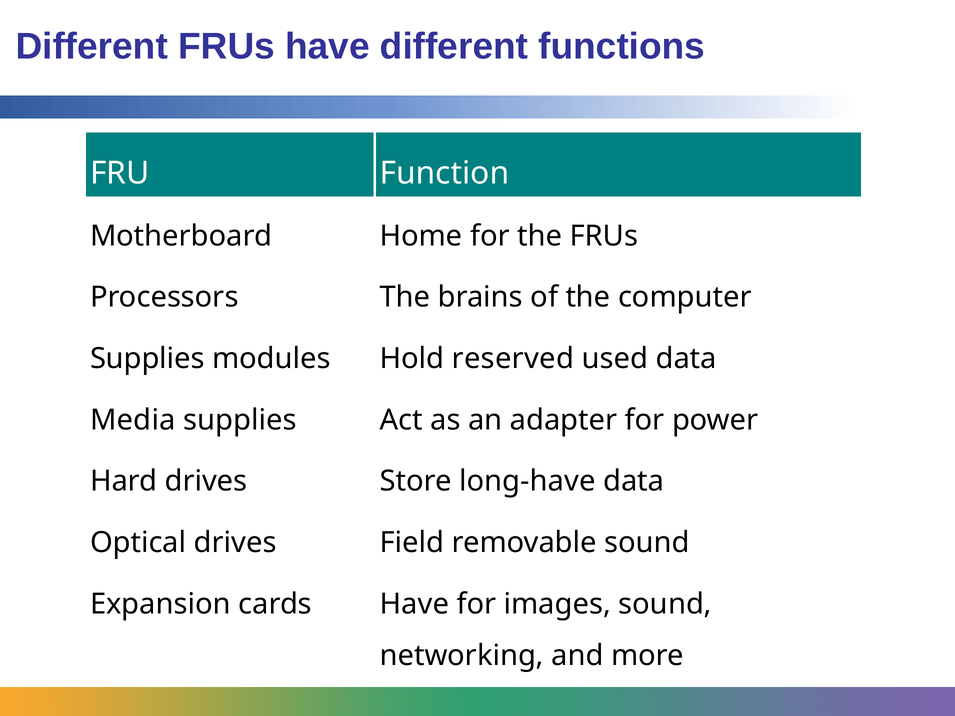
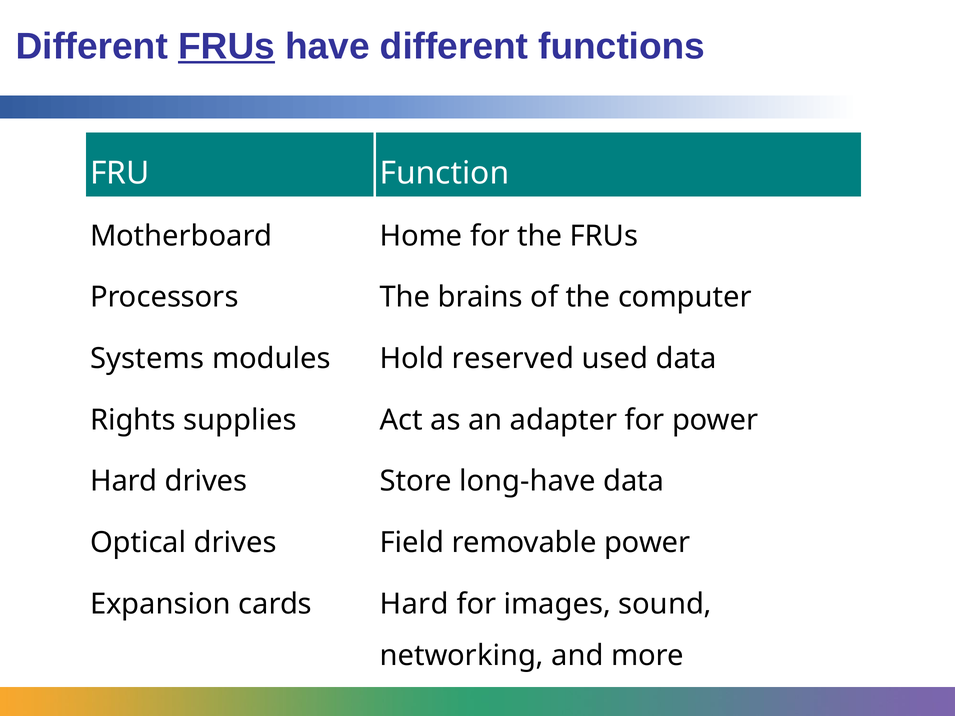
FRUs underline: none -> present (227, 46)
Supplies: Supplies -> Systems (147, 359)
Media: Media -> Rights (133, 420)
removable sound: sound -> power (647, 543)
cards Have: Have -> Hard (414, 604)
